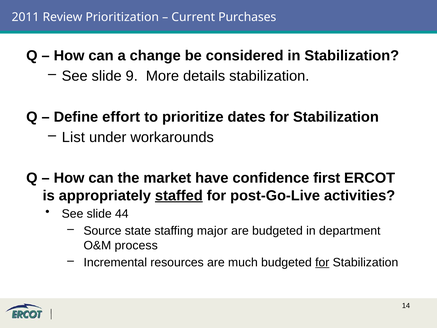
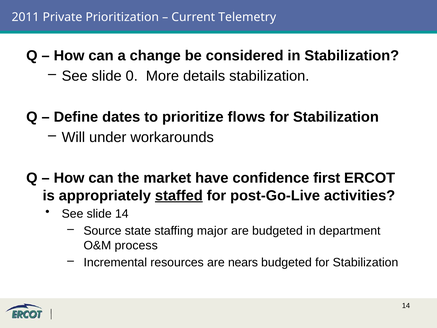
Review: Review -> Private (62, 17)
Purchases: Purchases -> Telemetry (247, 17)
9: 9 -> 0 (132, 76)
effort: effort -> dates (121, 117)
dates: dates -> flows (247, 117)
List: List -> Will (73, 137)
slide 44: 44 -> 14 (122, 214)
much: much -> nears (243, 262)
for underline: present -> none (322, 262)
